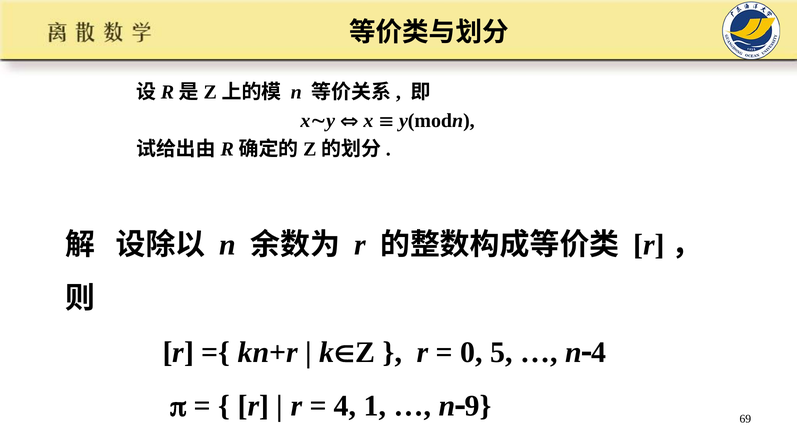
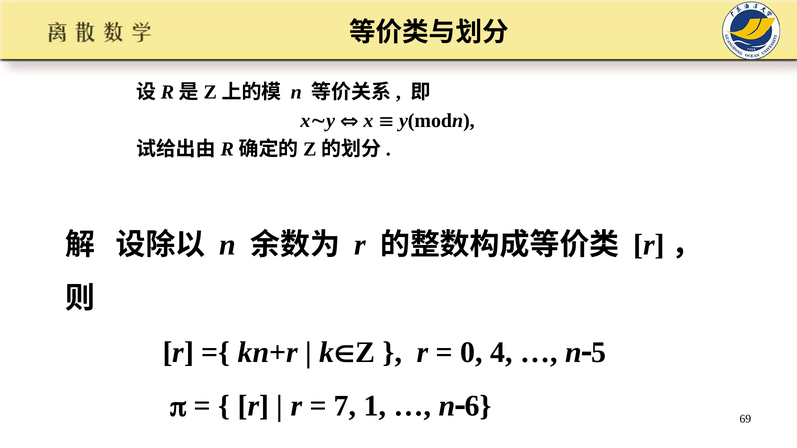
5: 5 -> 4 (501, 353)
4: 4 -> 5 (599, 353)
4: 4 -> 7 (345, 406)
9: 9 -> 6 (478, 406)
